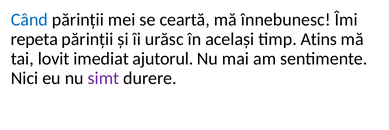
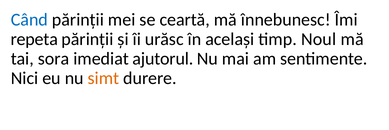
Atins: Atins -> Noul (319, 39)
lovit: lovit -> sora (54, 59)
simt colour: purple -> orange (103, 78)
